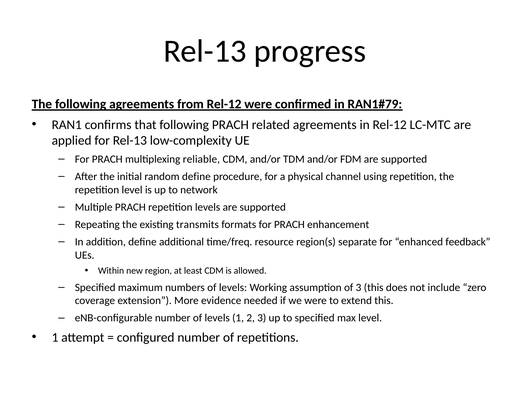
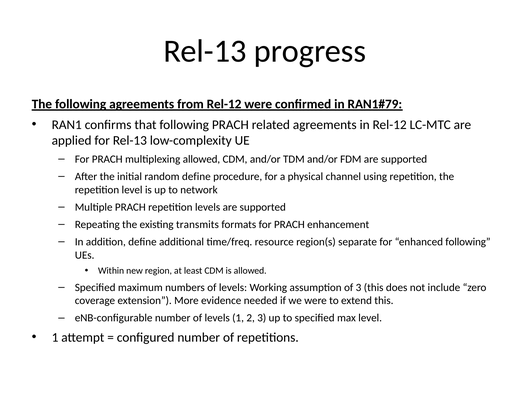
multiplexing reliable: reliable -> allowed (201, 159)
enhanced feedback: feedback -> following (468, 242)
